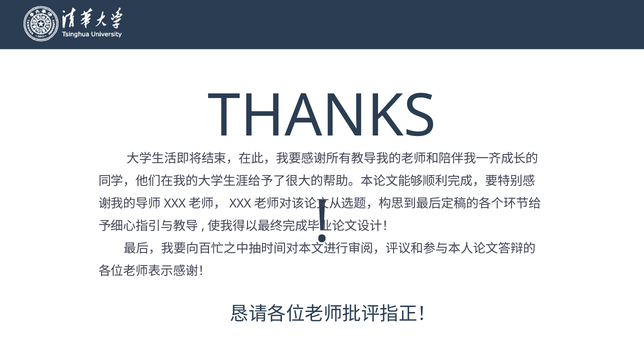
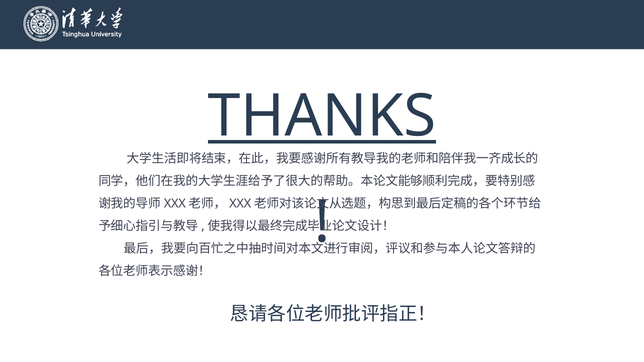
THANKS underline: none -> present (322, 116)
